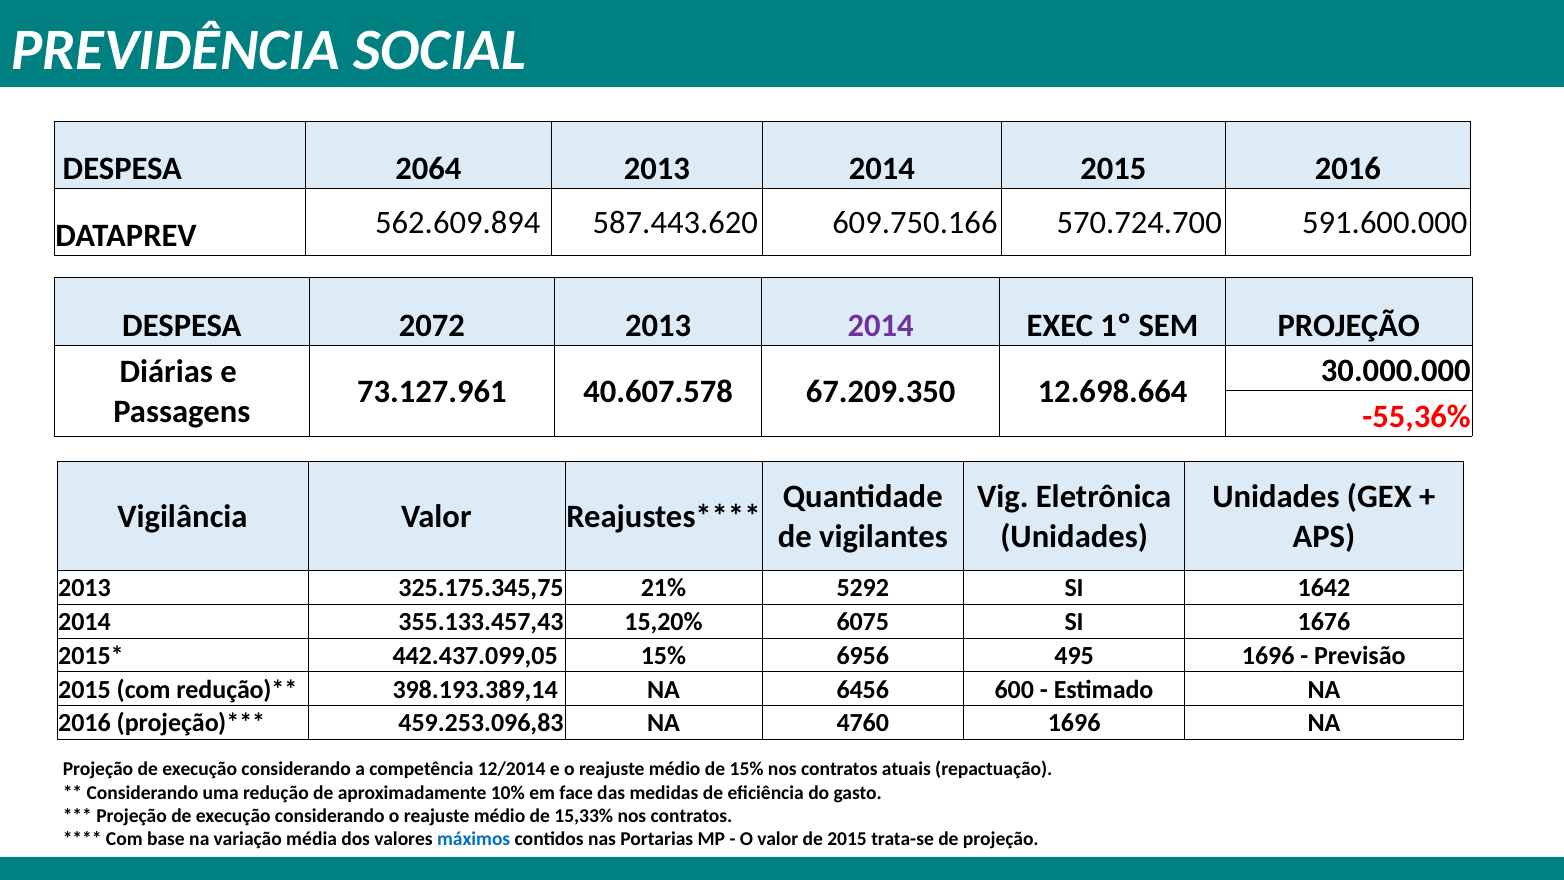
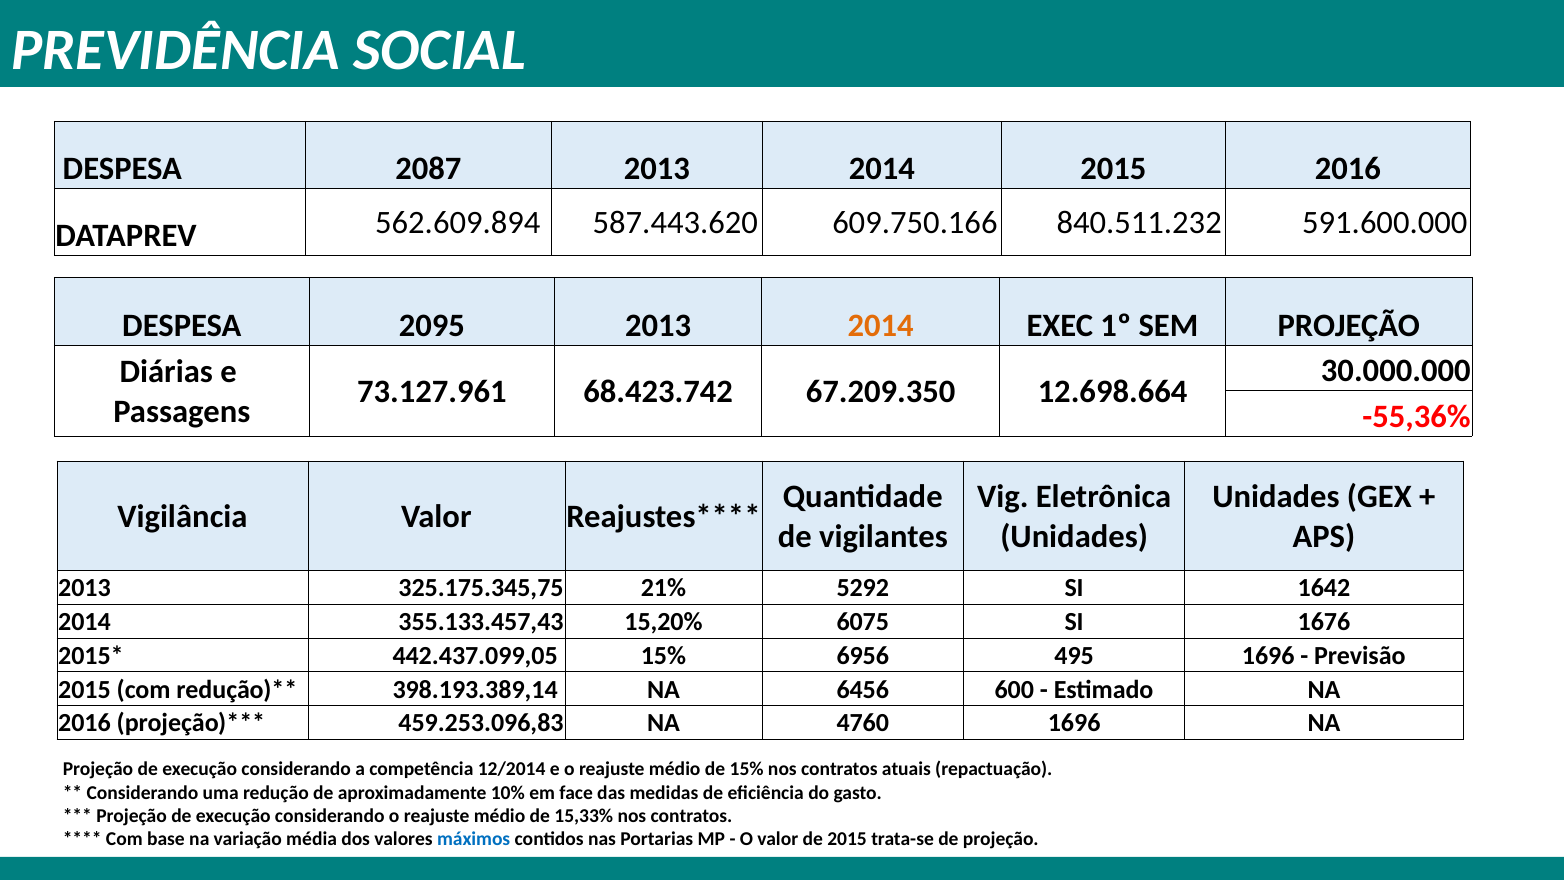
2064: 2064 -> 2087 (428, 169)
570.724.700: 570.724.700 -> 840.511.232 (1139, 223)
2072: 2072 -> 2095 (432, 326)
2014 colour: purple -> orange (881, 326)
40.607.578: 40.607.578 -> 68.423.742 (658, 392)
